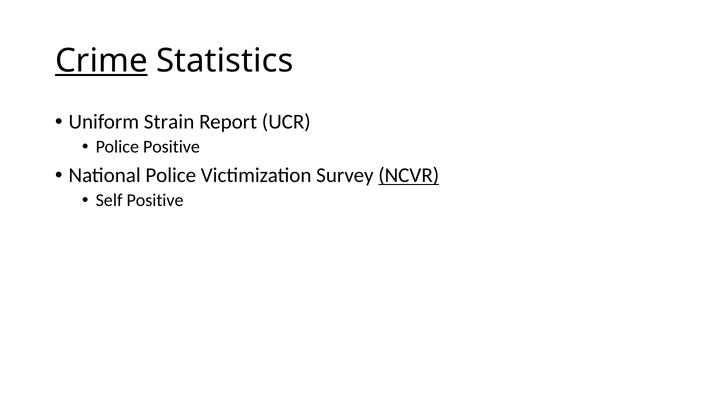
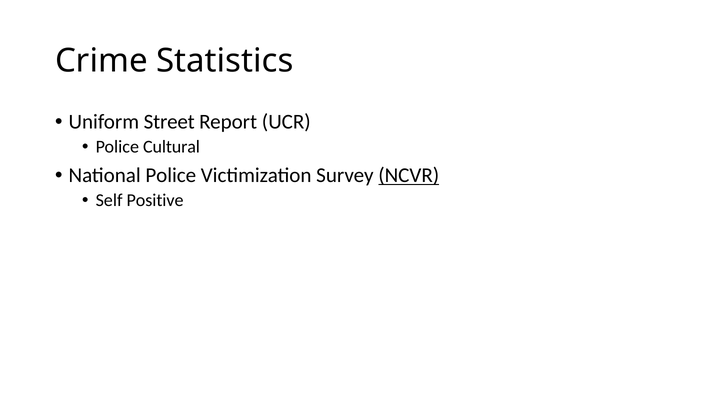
Crime underline: present -> none (101, 61)
Strain: Strain -> Street (169, 122)
Police Positive: Positive -> Cultural (172, 147)
